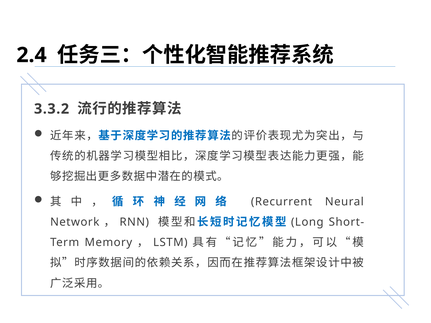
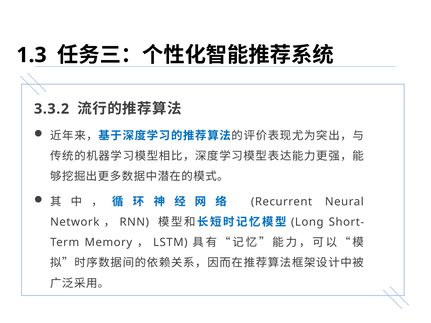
2.4: 2.4 -> 1.3 (32, 55)
